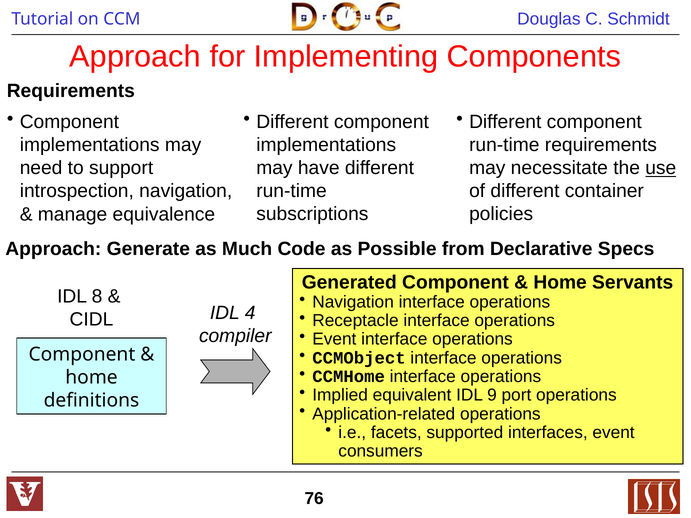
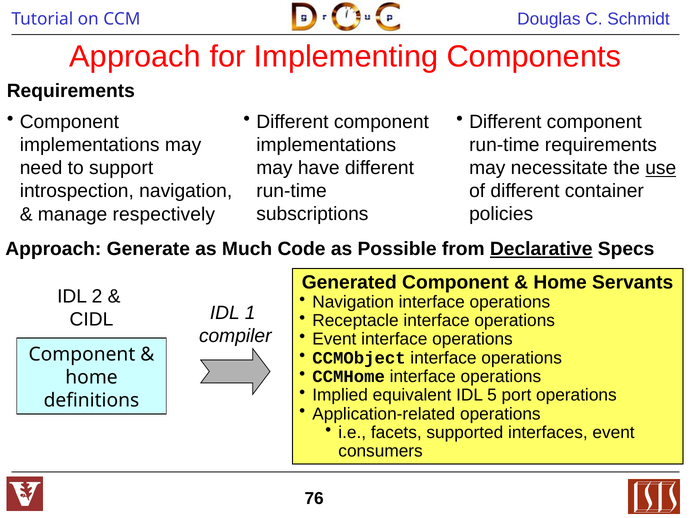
equivalence: equivalence -> respectively (164, 214)
Declarative underline: none -> present (541, 249)
8: 8 -> 2 (97, 296)
4: 4 -> 1 (250, 313)
9: 9 -> 5 (492, 395)
